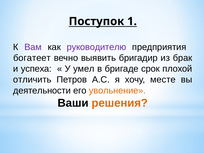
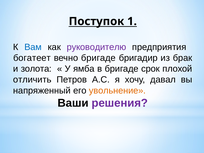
Вам colour: purple -> blue (33, 47)
вечно выявить: выявить -> бригаде (98, 58)
успеха: успеха -> золота (36, 69)
умел: умел -> ямба (84, 69)
месте: месте -> давал (163, 80)
деятельности: деятельности -> напряженный (42, 91)
решения colour: orange -> purple (120, 103)
